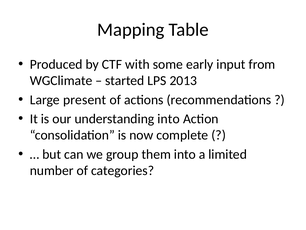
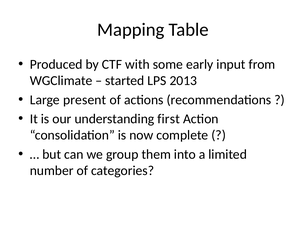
understanding into: into -> first (169, 119)
